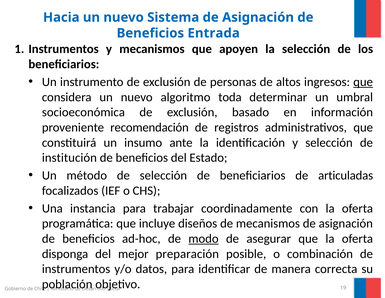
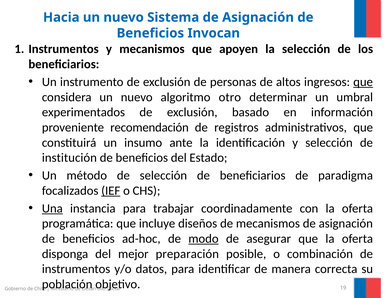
Entrada: Entrada -> Invocan (214, 33)
toda: toda -> otro (230, 97)
socioeconómica: socioeconómica -> experimentados (83, 112)
articuladas: articuladas -> paradigma (346, 176)
IEF underline: none -> present (111, 191)
Una underline: none -> present (52, 208)
